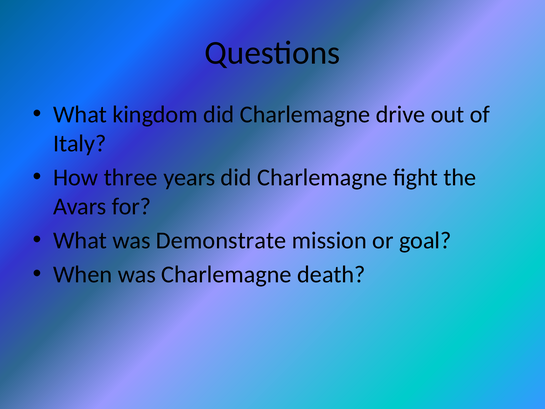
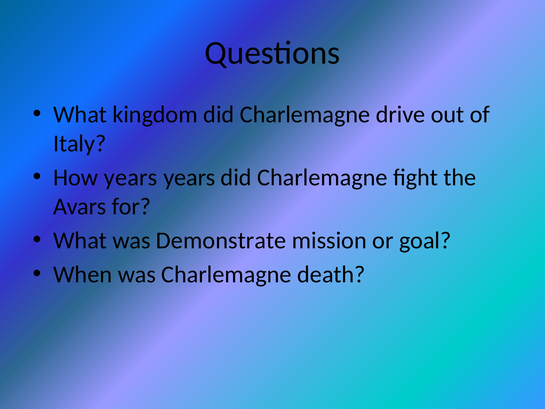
How three: three -> years (131, 177)
